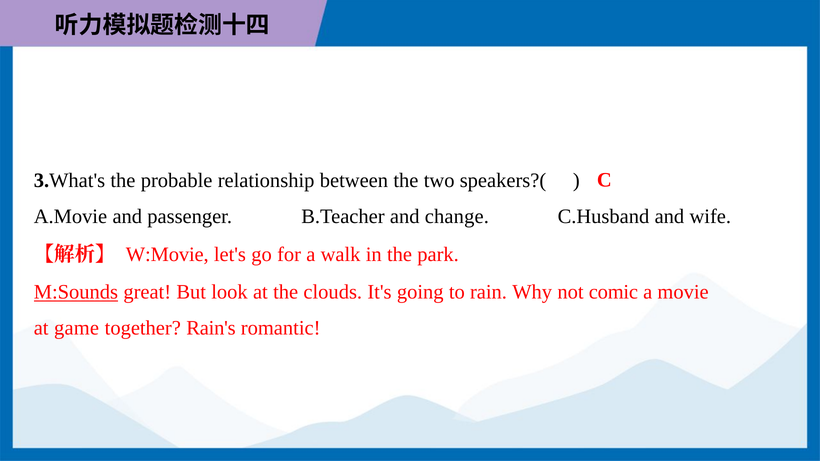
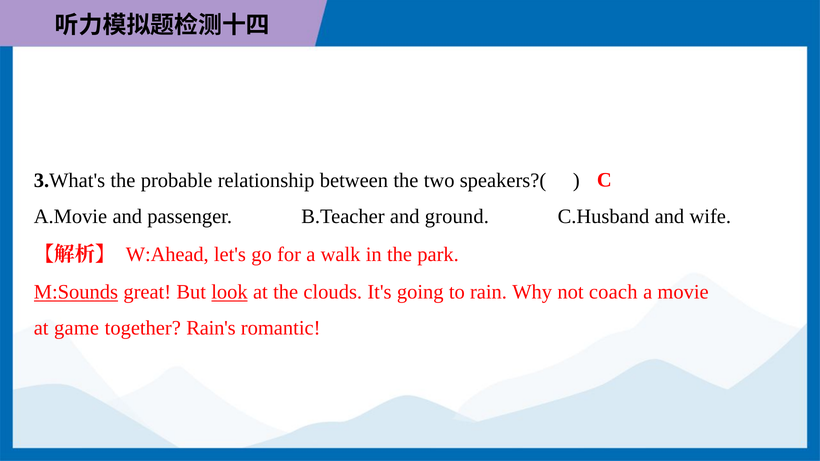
change: change -> ground (457, 217)
W:Movie: W:Movie -> W:Ahead (167, 255)
look underline: none -> present (230, 292)
comic: comic -> coach (613, 292)
